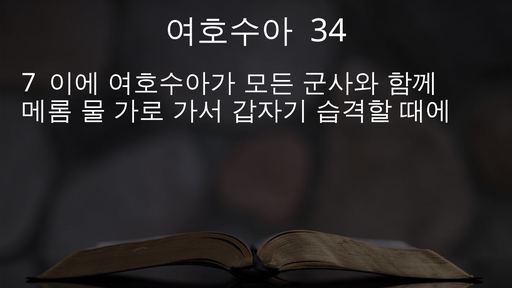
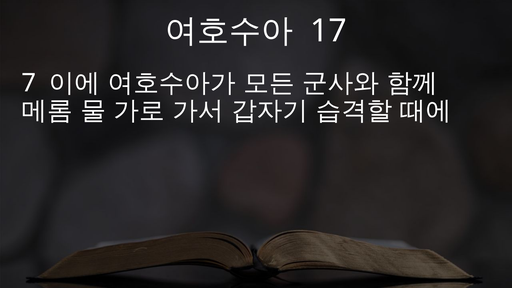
34: 34 -> 17 (329, 31)
